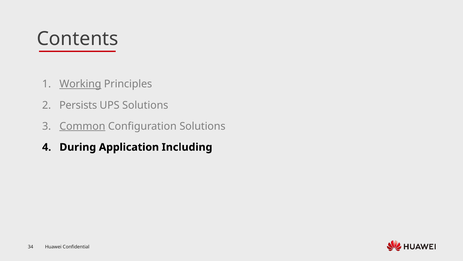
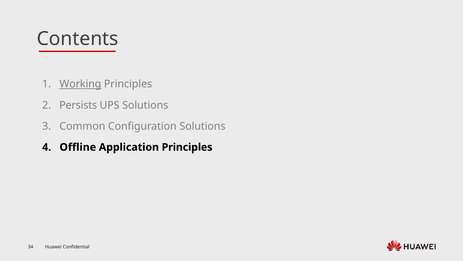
Common underline: present -> none (82, 126)
During: During -> Offline (78, 147)
Application Including: Including -> Principles (187, 147)
